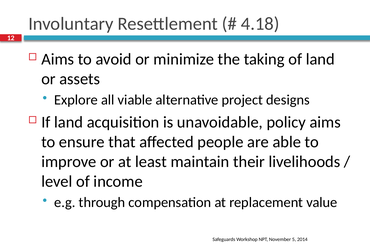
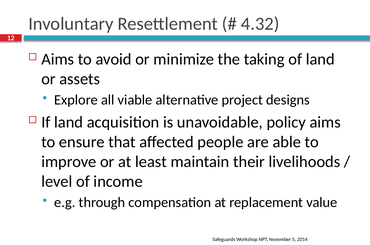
4.18: 4.18 -> 4.32 (260, 24)
